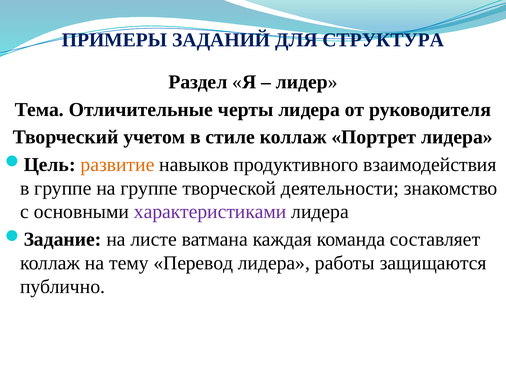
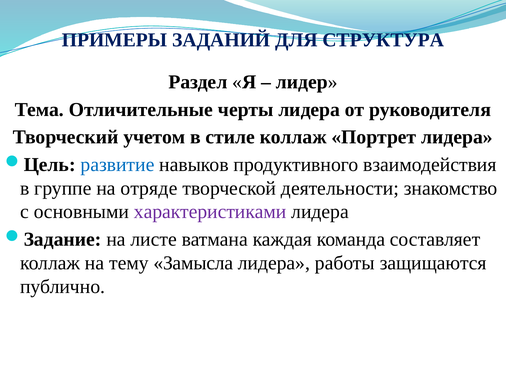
развитие colour: orange -> blue (117, 164)
на группе: группе -> отряде (149, 188)
Перевод: Перевод -> Замысла (193, 263)
